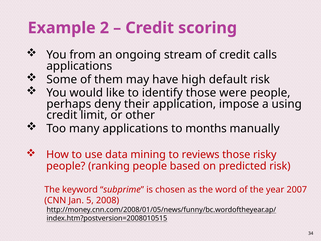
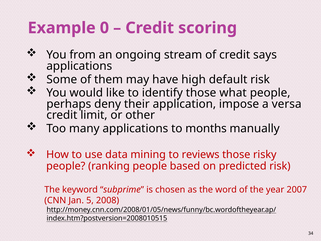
2: 2 -> 0 (104, 28)
calls: calls -> says (265, 55)
were: were -> what (233, 93)
using: using -> versa (287, 104)
